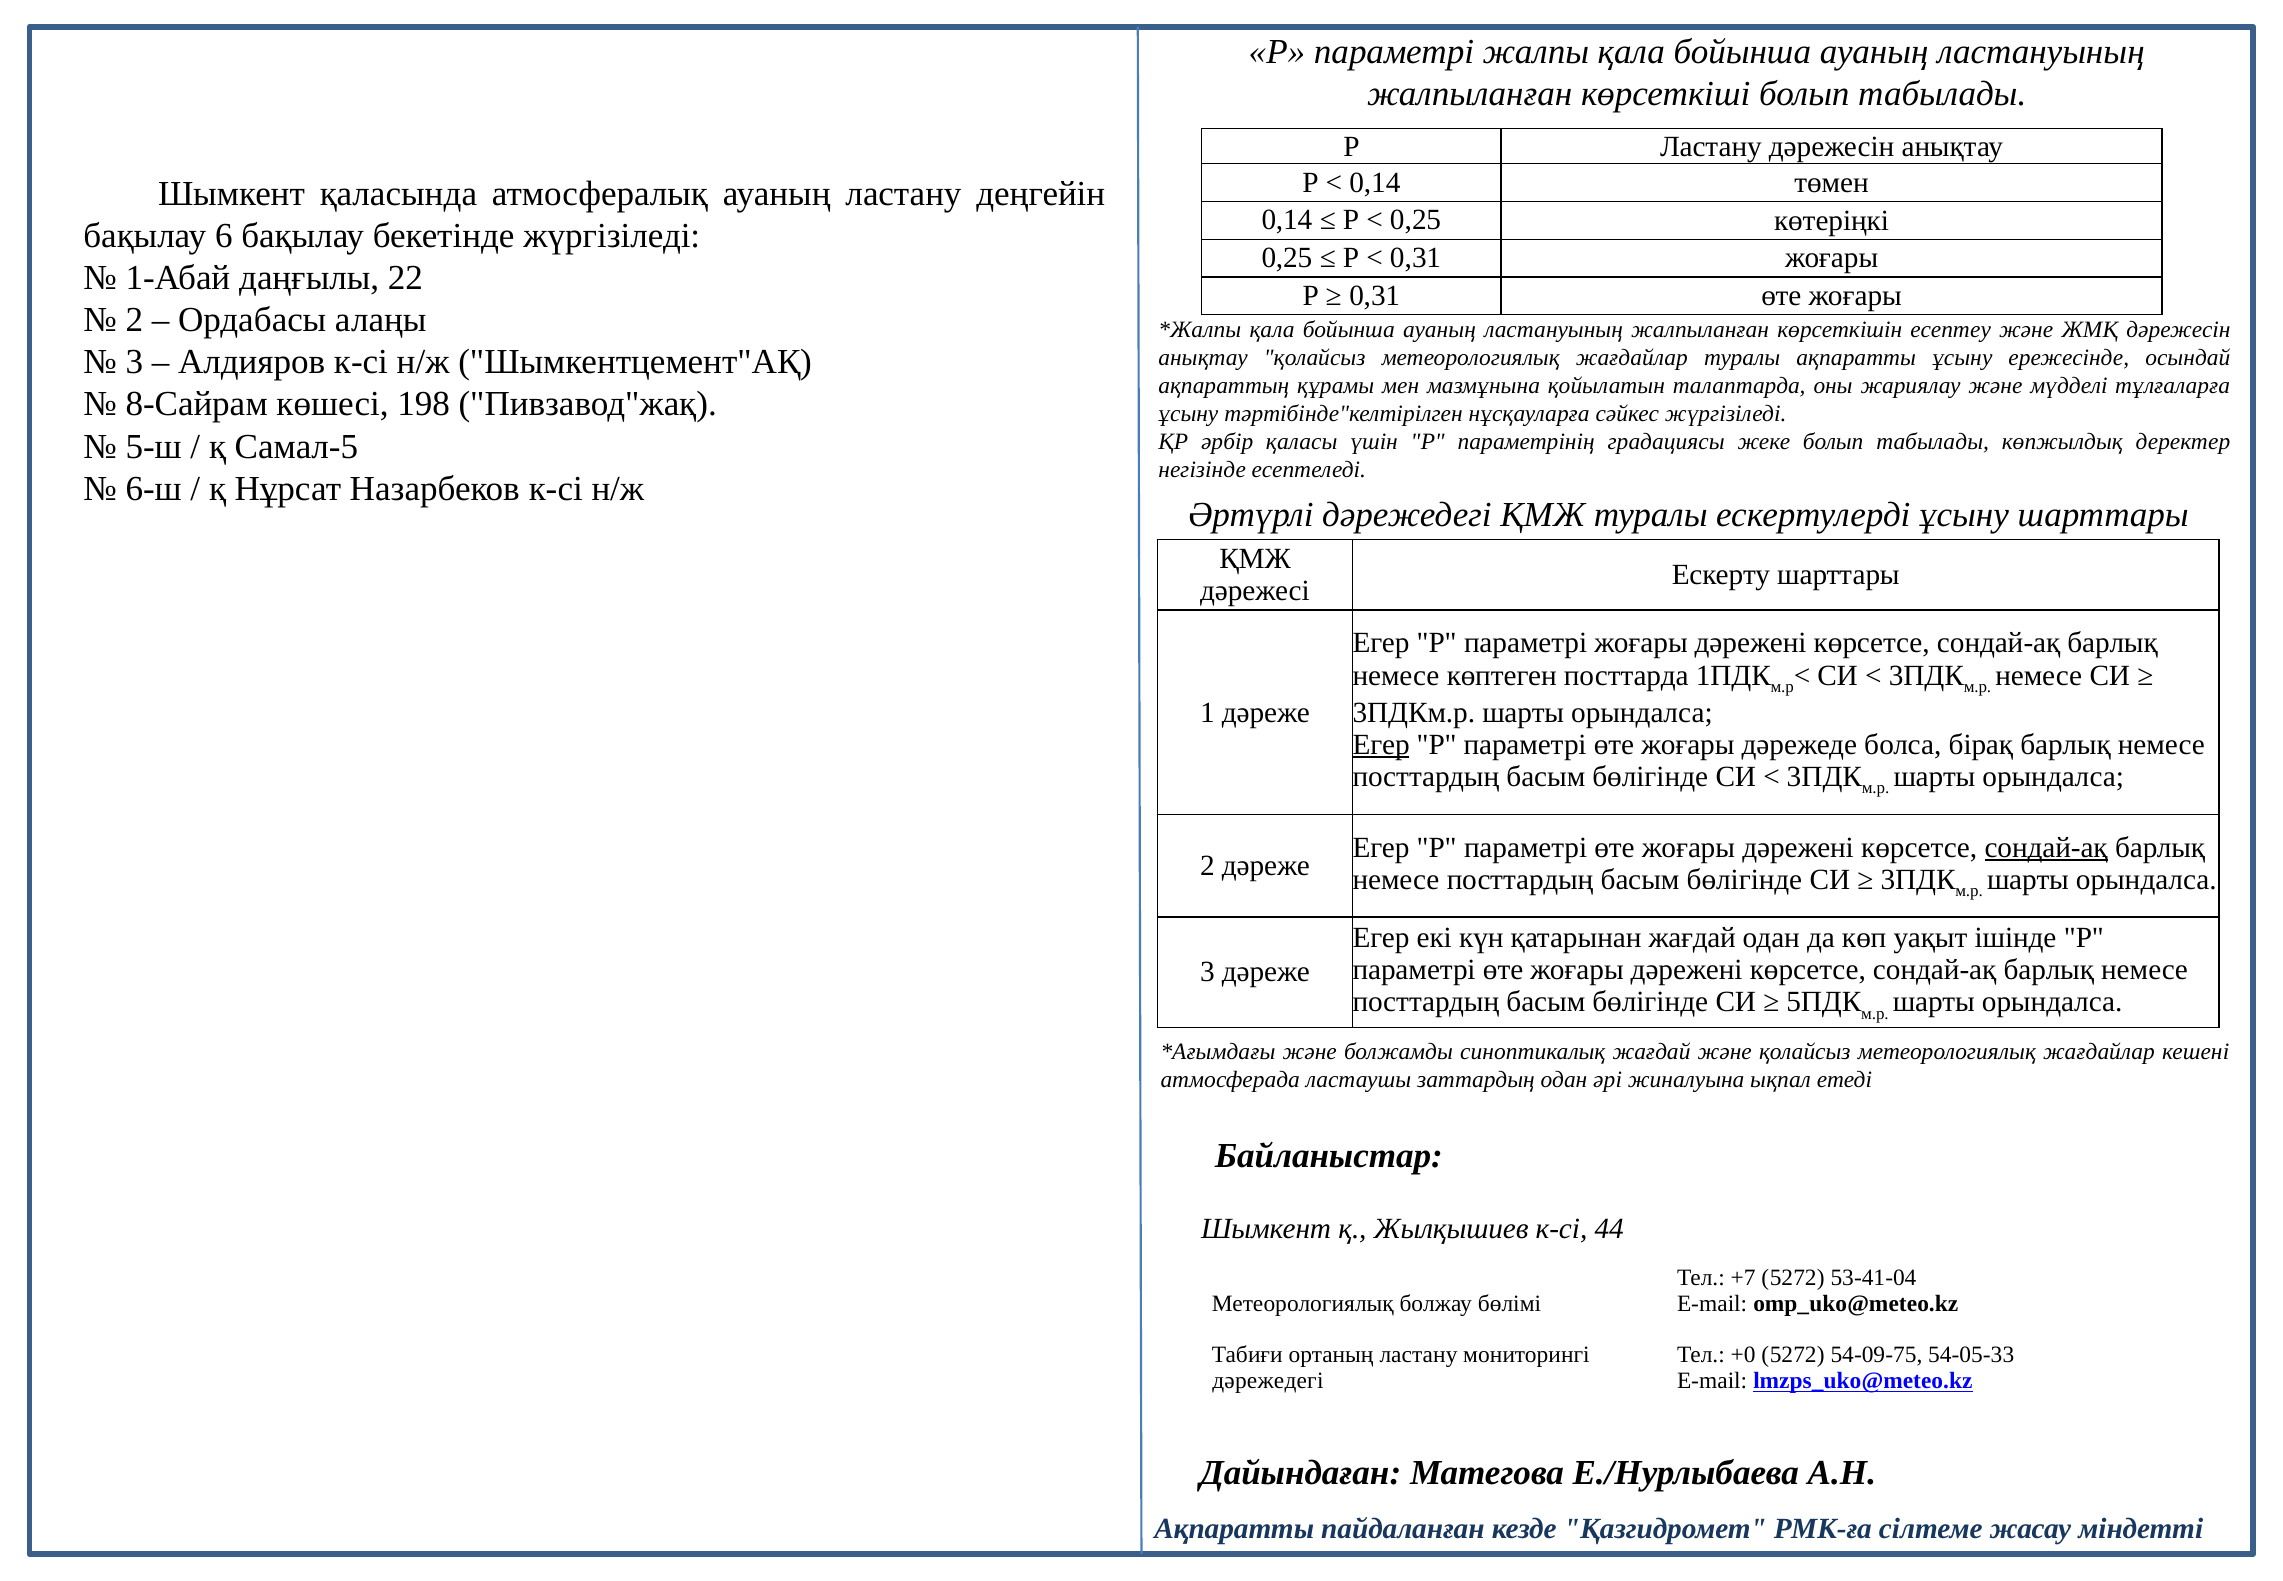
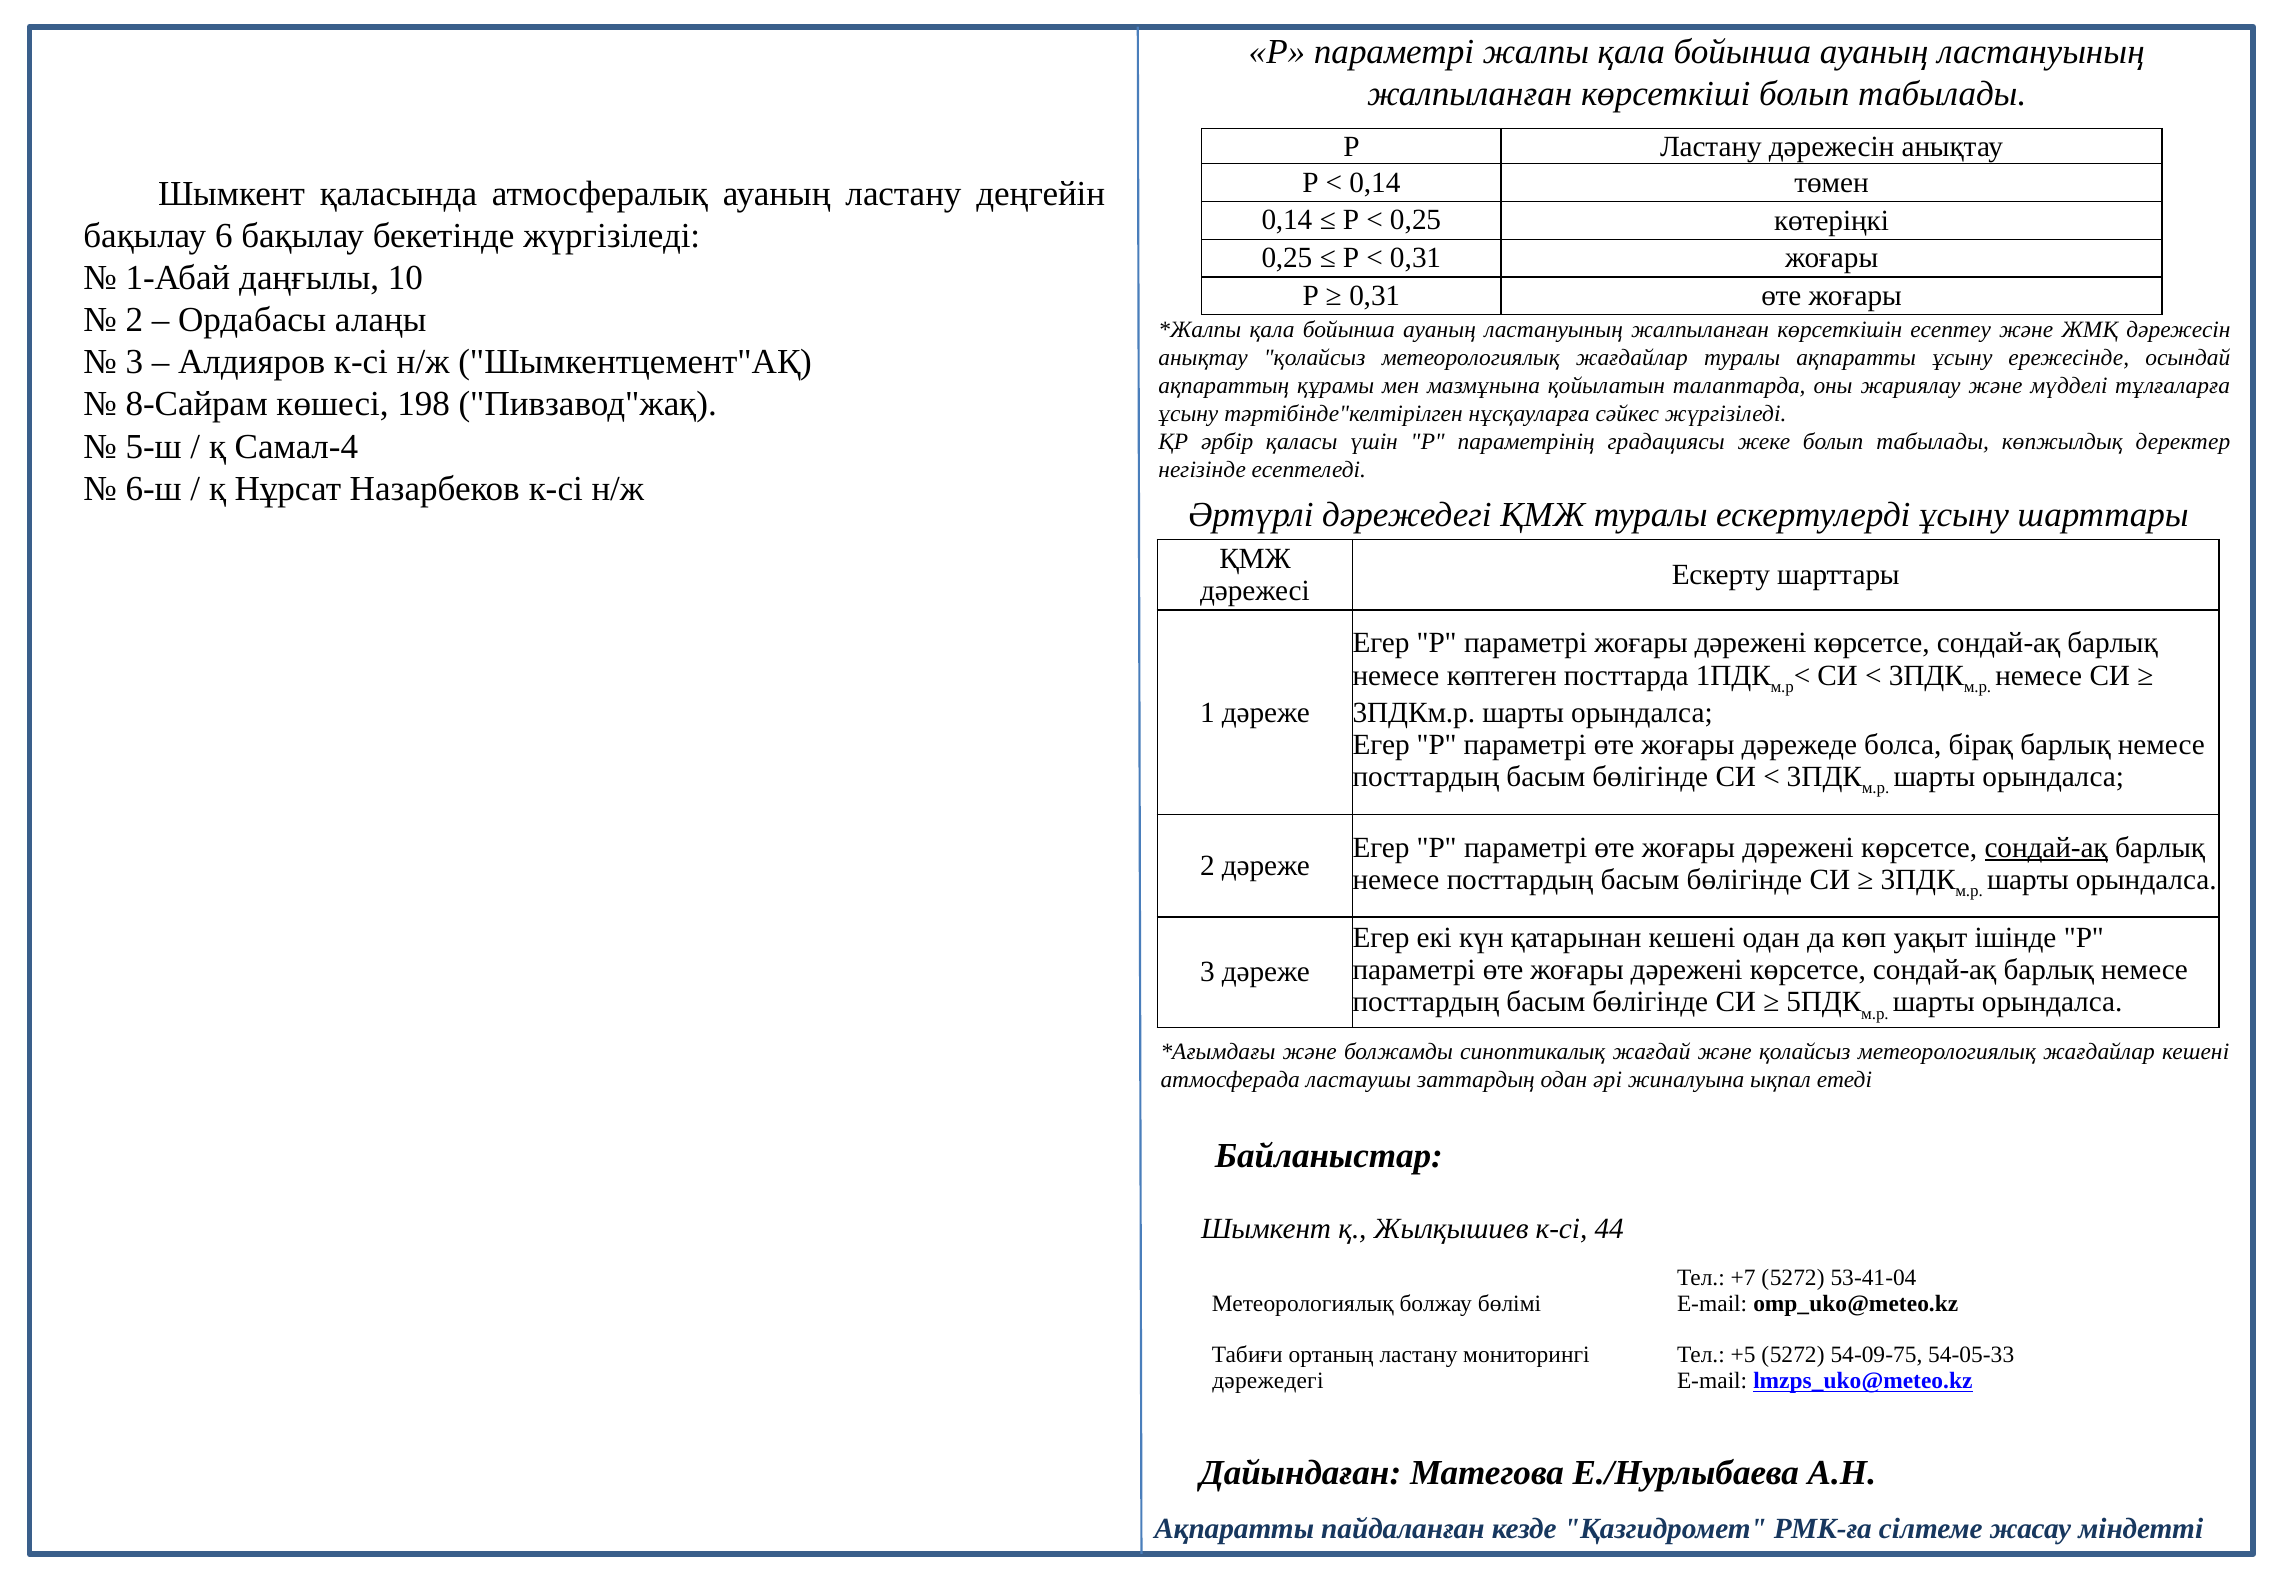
22: 22 -> 10 (405, 278)
Самал-5: Самал-5 -> Самал-4 (296, 446)
Егер underline: present -> none (1381, 744)
қатарынан жағдай: жағдай -> кешені (1692, 937)
+0: +0 -> +5 (1743, 1355)
